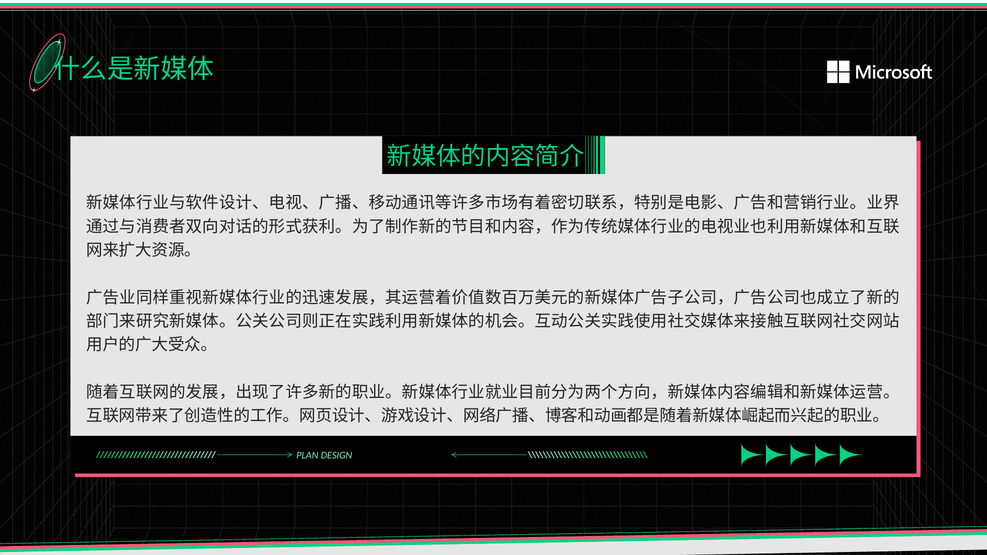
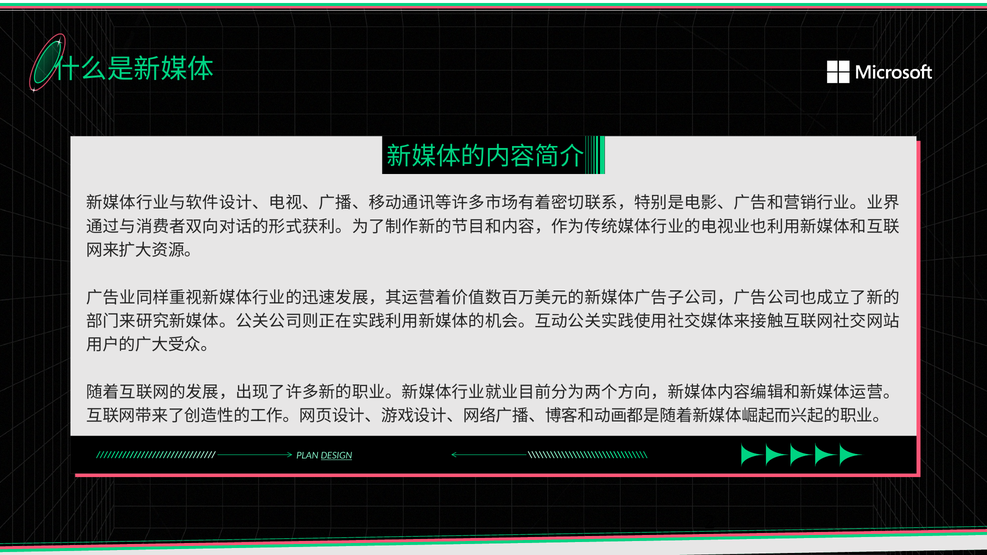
DESIGN underline: none -> present (336, 455)
